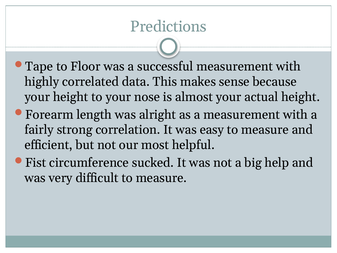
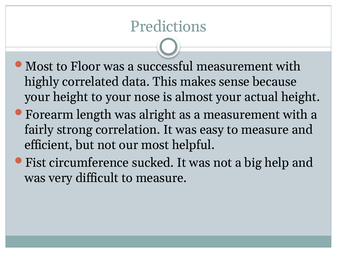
Tape: Tape -> Most (39, 66)
